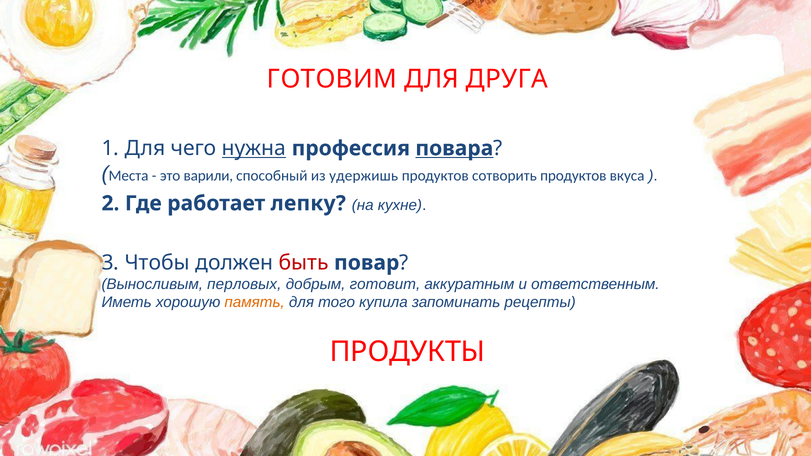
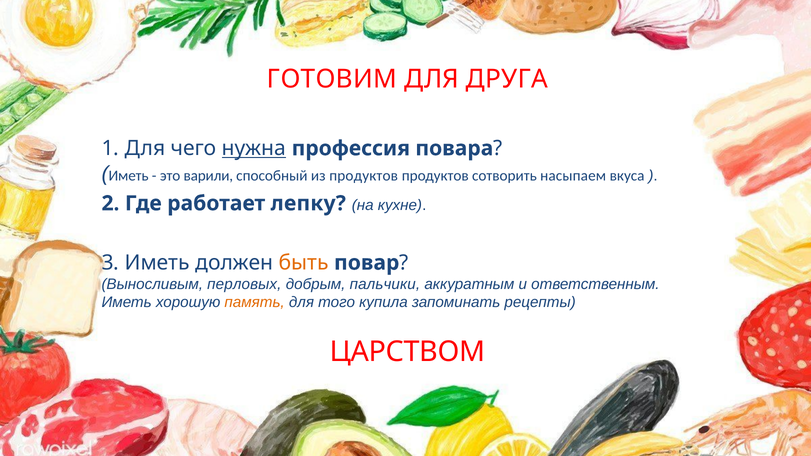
повара underline: present -> none (454, 148)
Места: Места -> Иметь (129, 176)
из удержишь: удержишь -> продуктов (364, 176)
сотворить продуктов: продуктов -> насыпаем (573, 176)
3 Чтобы: Чтобы -> Иметь (157, 263)
быть colour: red -> orange (304, 263)
готовит: готовит -> пальчики (385, 284)
ПРОДУКТЫ: ПРОДУКТЫ -> ЦАРСТВОМ (408, 352)
